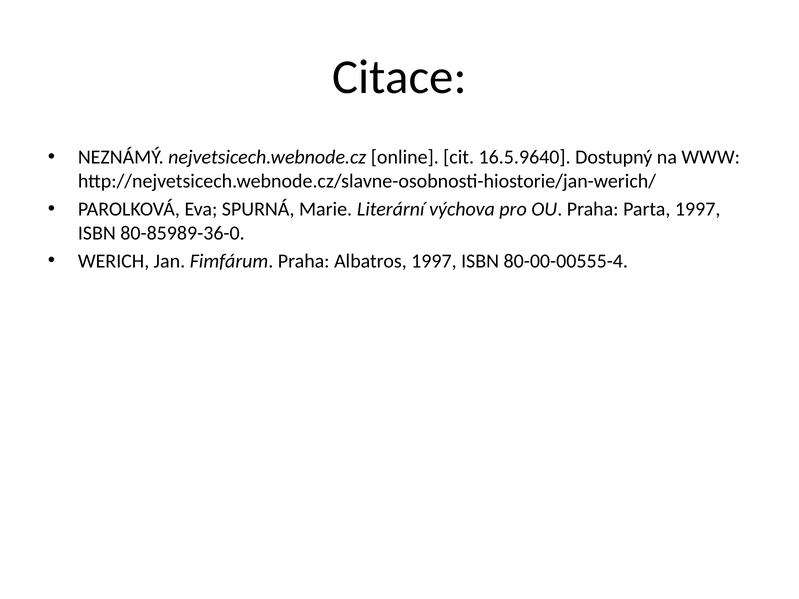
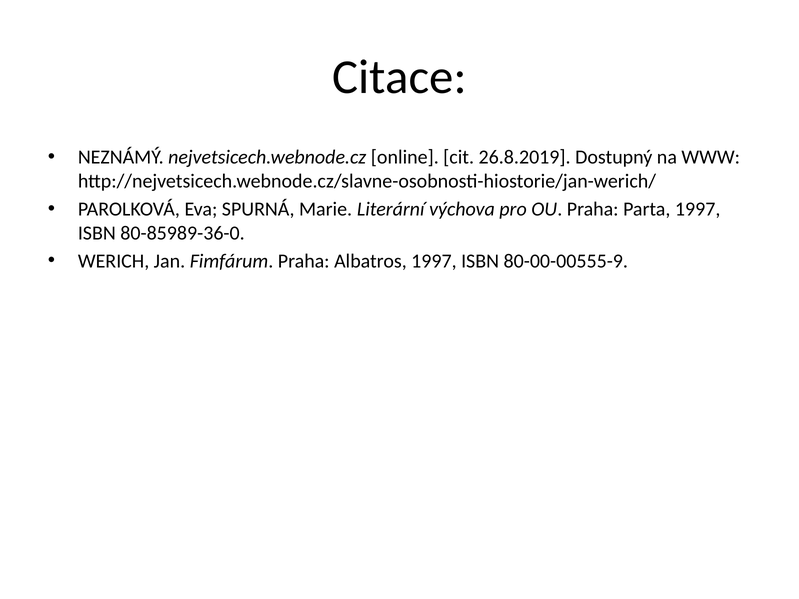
16.5.9640: 16.5.9640 -> 26.8.2019 (525, 157)
80-00-00555-4: 80-00-00555-4 -> 80-00-00555-9 (566, 261)
